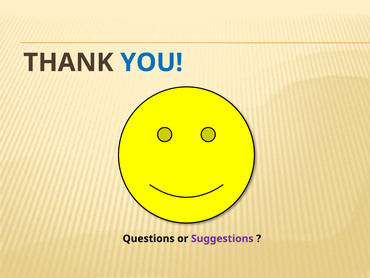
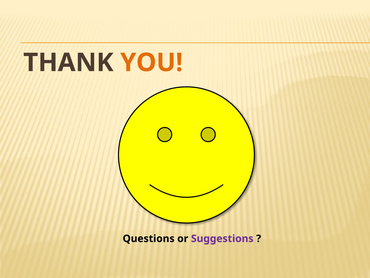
YOU colour: blue -> orange (152, 63)
